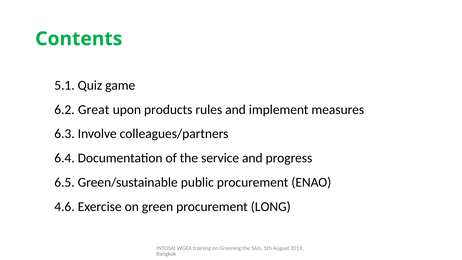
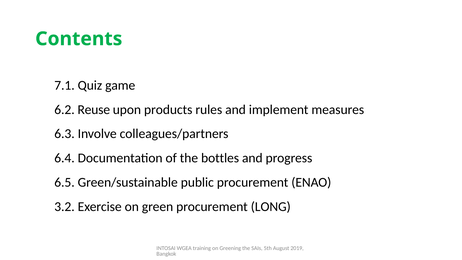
5.1: 5.1 -> 7.1 (64, 85)
Great: Great -> Reuse (94, 110)
service: service -> bottles (220, 158)
4.6: 4.6 -> 3.2 (64, 207)
